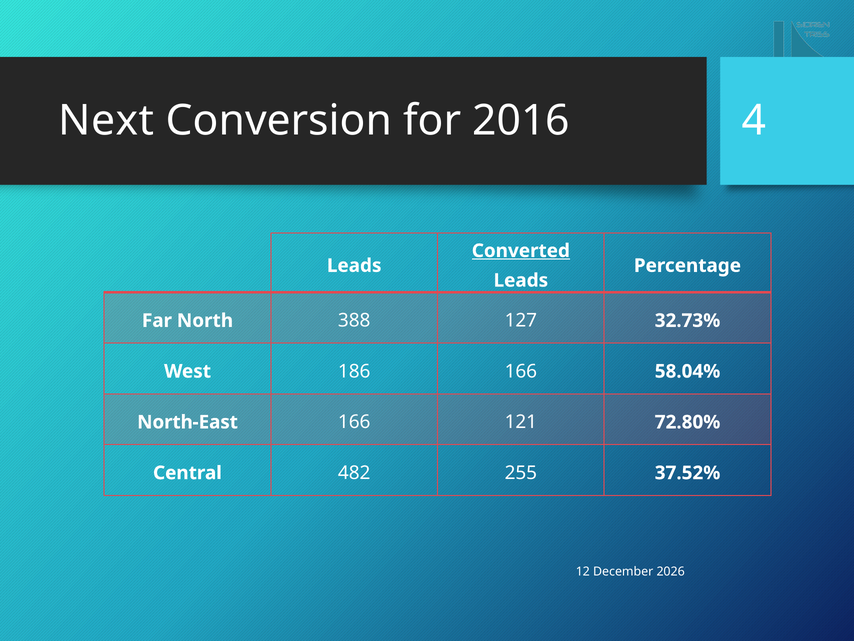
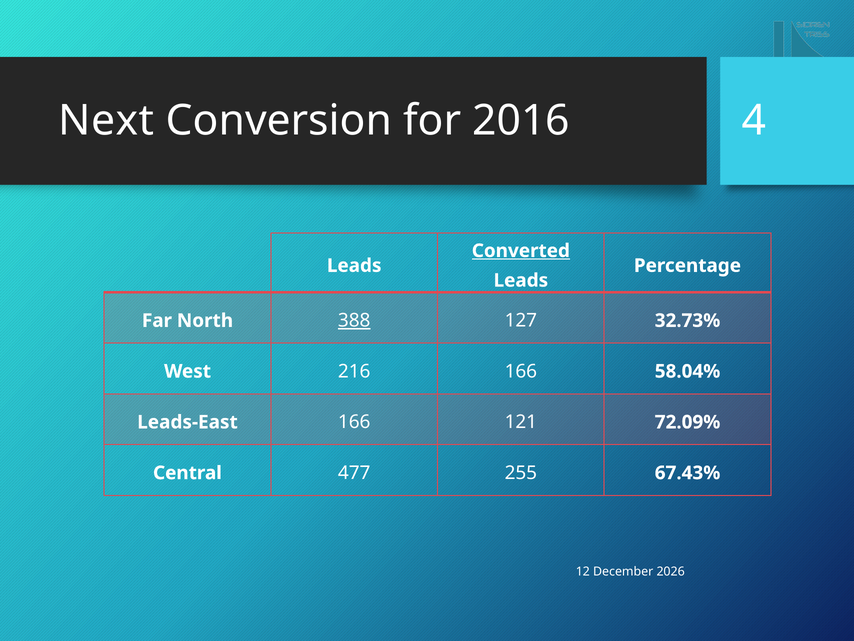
388 underline: none -> present (354, 320)
186: 186 -> 216 (354, 371)
North-East: North-East -> Leads-East (187, 422)
72.80%: 72.80% -> 72.09% (688, 422)
482: 482 -> 477 (354, 473)
37.52%: 37.52% -> 67.43% (688, 473)
